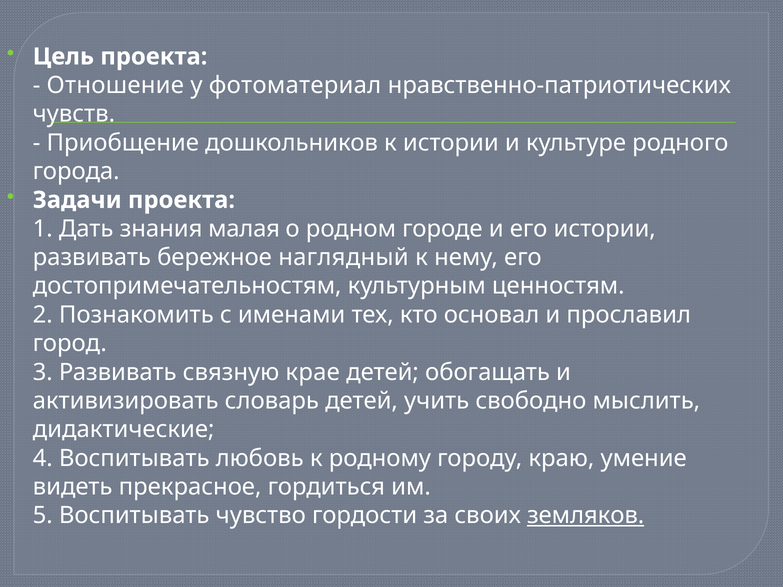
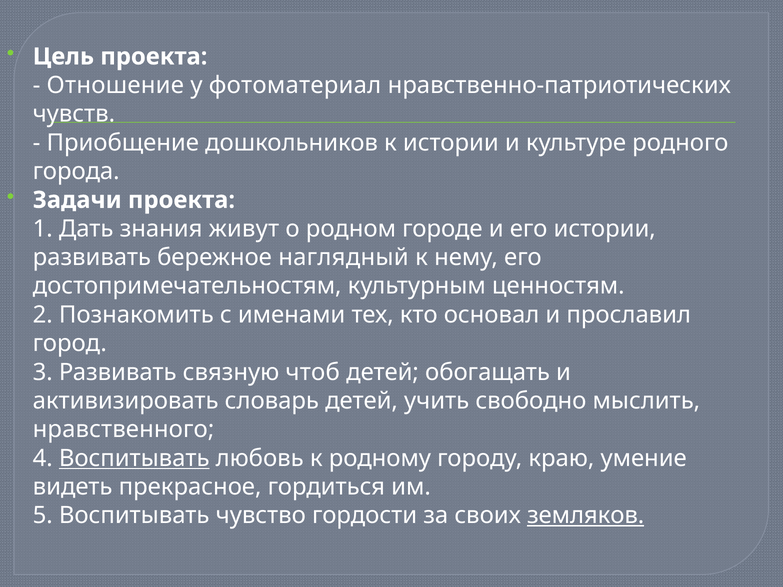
малая: малая -> живут (244, 229)
крае: крае -> чтоб (313, 372)
дидактические: дидактические -> нравственного (124, 430)
Воспитывать underline: none -> present (134, 458)
